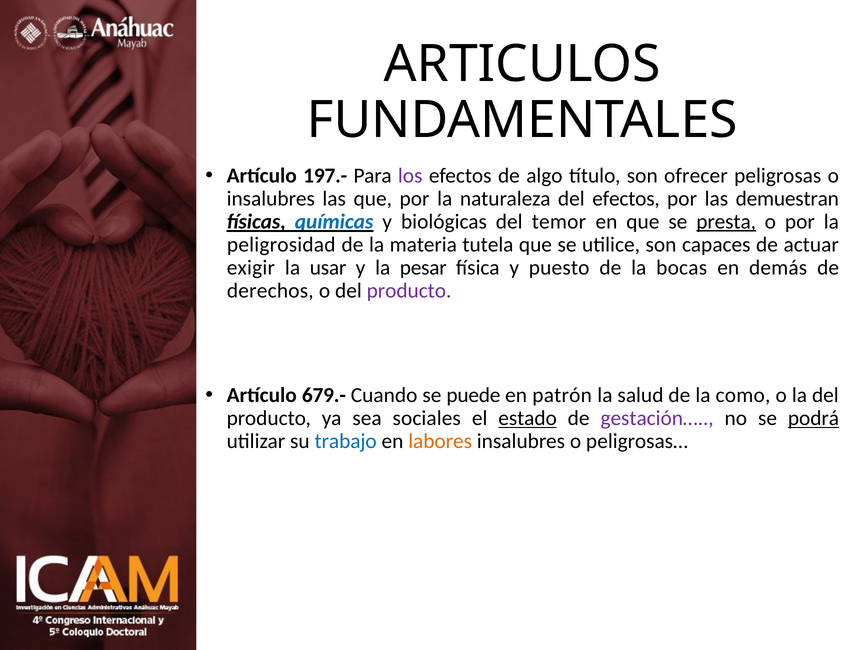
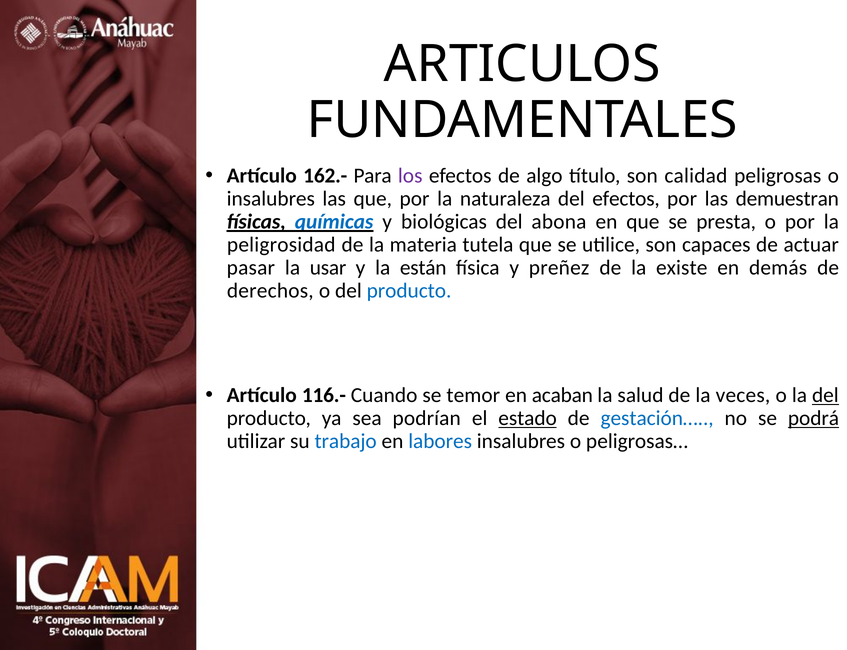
197.-: 197.- -> 162.- (325, 176)
ofrecer: ofrecer -> calidad (696, 176)
temor: temor -> abona (559, 222)
presta underline: present -> none (726, 222)
exigir: exigir -> pasar (251, 268)
pesar: pesar -> están (423, 268)
puesto: puesto -> preñez (559, 268)
bocas: bocas -> existe (682, 268)
producto colour: purple -> blue (409, 291)
679.-: 679.- -> 116.- (324, 396)
puede: puede -> temor (473, 396)
patrón: patrón -> acaban (562, 396)
como: como -> veces (743, 396)
del underline: none -> present (825, 396)
sociales: sociales -> podrían (427, 419)
gestación… colour: purple -> blue (657, 419)
labores colour: orange -> blue (440, 442)
